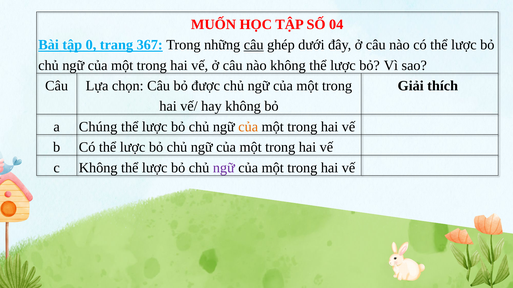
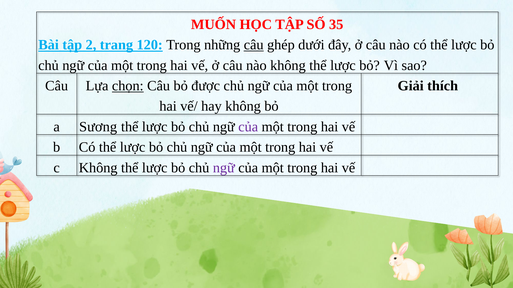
04: 04 -> 35 (336, 24)
0: 0 -> 2 (91, 45)
367: 367 -> 120 (150, 45)
chọn underline: none -> present (128, 86)
Chúng: Chúng -> Sương (98, 127)
của colour: orange -> purple (248, 127)
